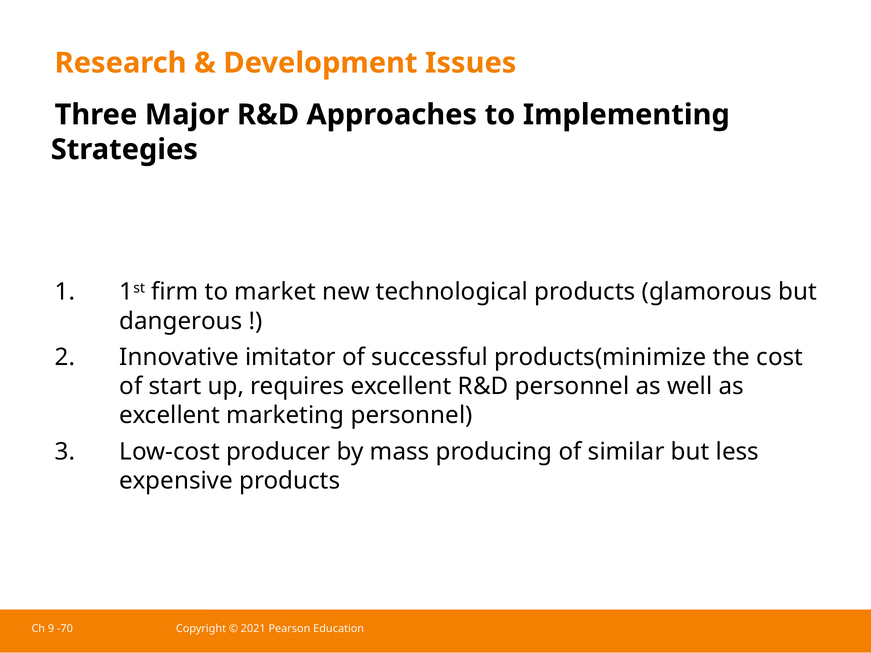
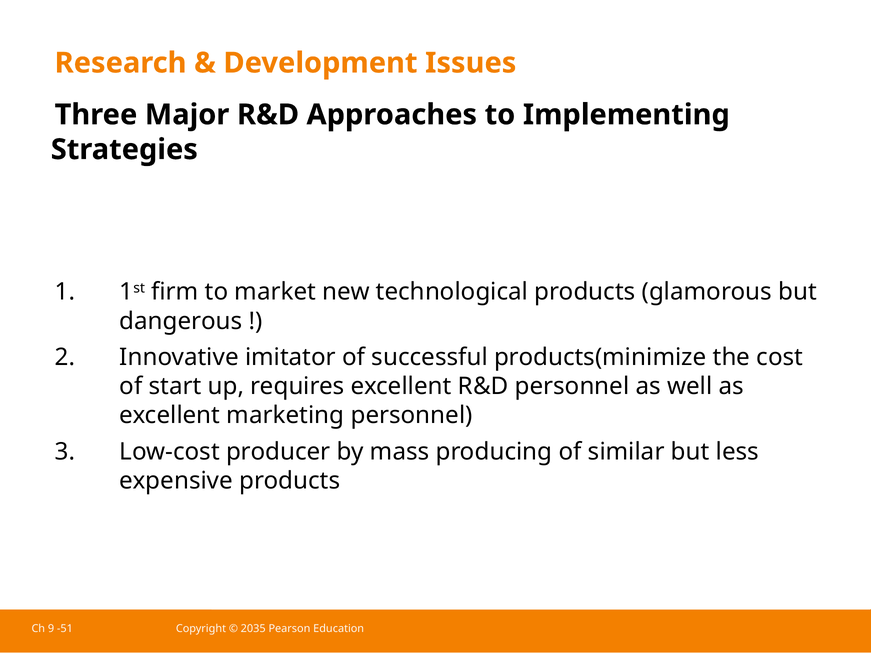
-70: -70 -> -51 (65, 629)
2021: 2021 -> 2035 (253, 629)
